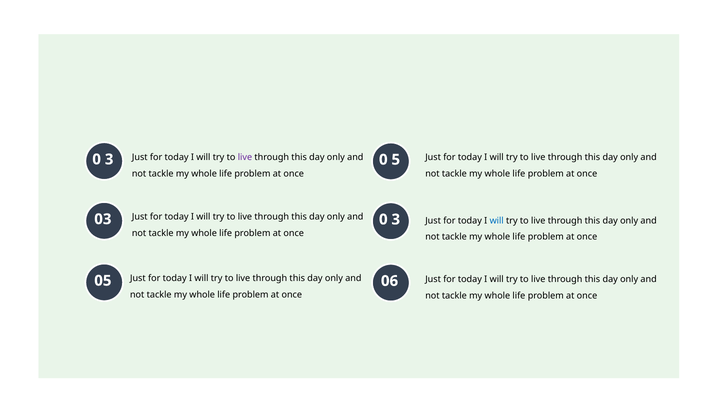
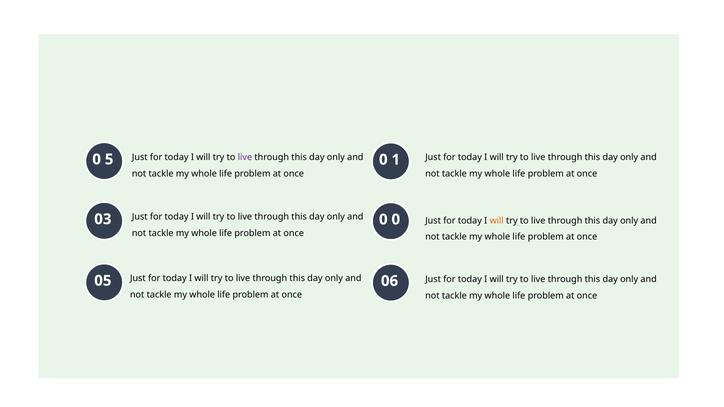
3: 3 -> 5 (109, 159)
5: 5 -> 1 (396, 160)
3: 3 -> 0 (396, 220)
will colour: blue -> orange (497, 221)
